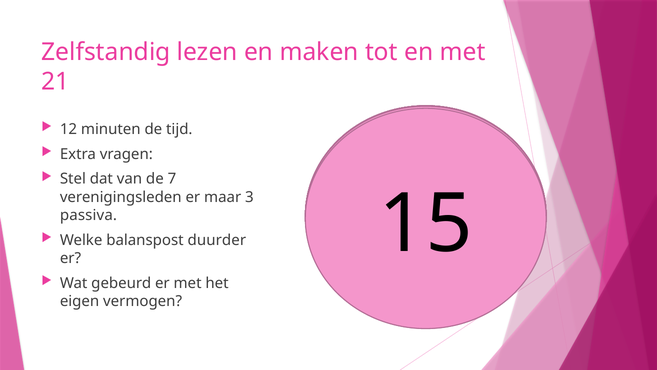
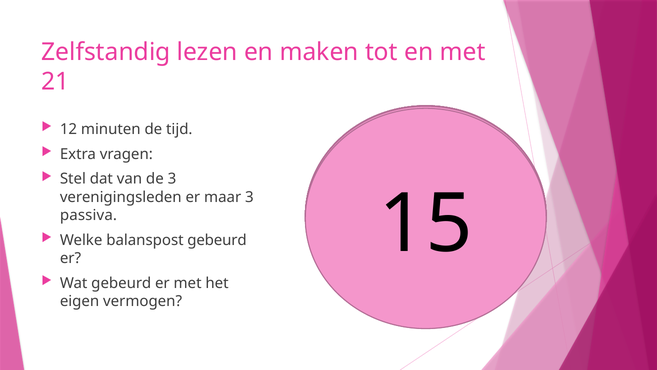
de 7: 7 -> 3 (172, 179)
balanspost duurder: duurder -> gebeurd (217, 240)
